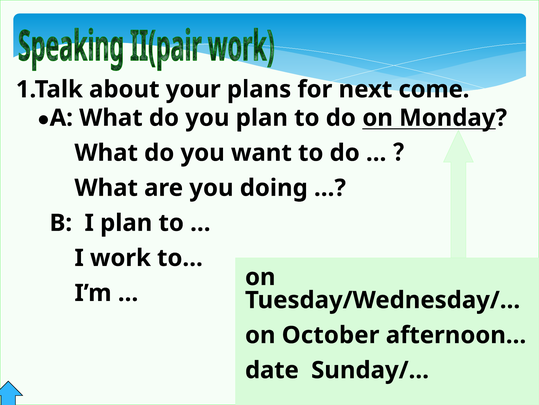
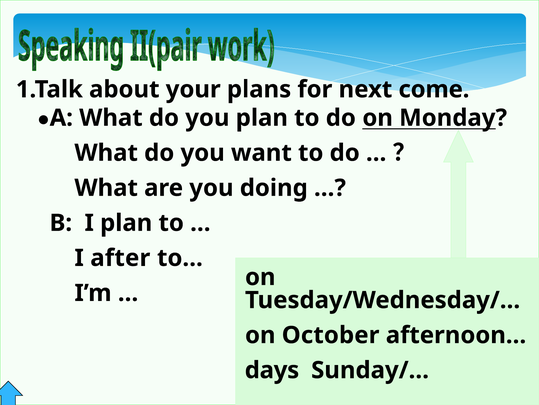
work: work -> after (120, 258)
date: date -> days (272, 370)
